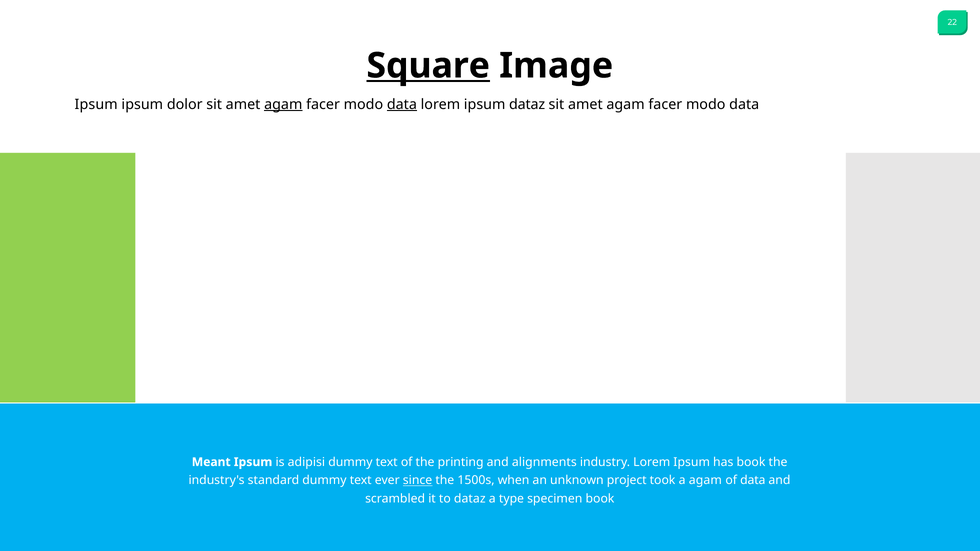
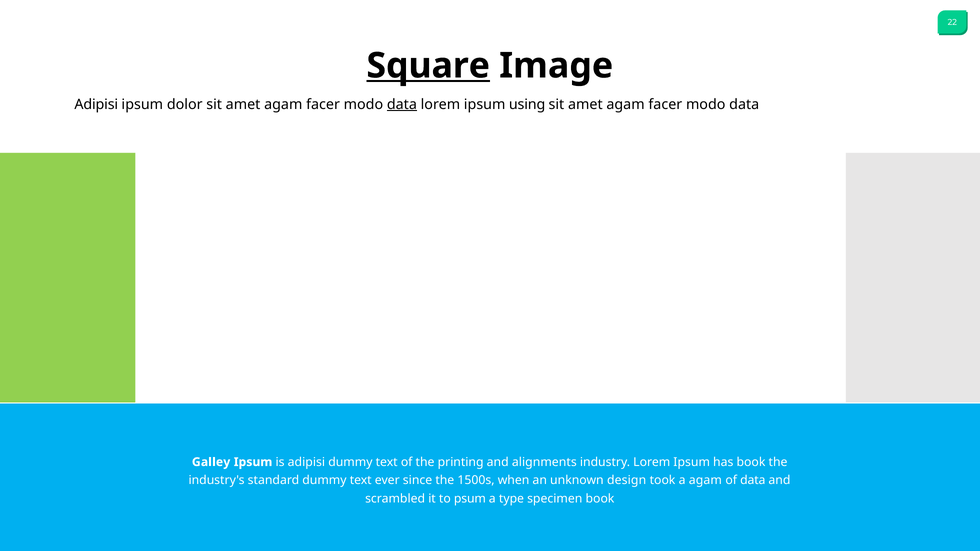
Ipsum: Ipsum -> Adipisi (96, 104)
agam underline: present -> none (283, 104)
ipsum dataz: dataz -> using (527, 104)
Meant: Meant -> Galley (211, 462)
since underline: present -> none (418, 481)
project: project -> design (627, 481)
to dataz: dataz -> psum (470, 499)
